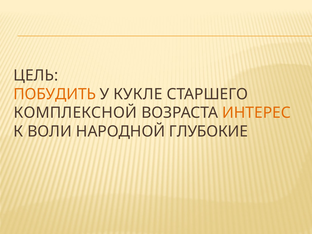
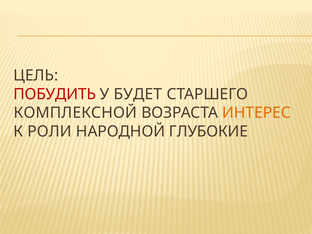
ПОБУДИТЬ colour: orange -> red (55, 94)
КУКЛЕ: КУКЛЕ -> БУДЕТ (138, 94)
ВОЛИ: ВОЛИ -> РОЛИ (50, 132)
